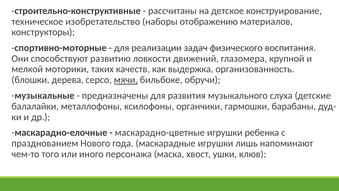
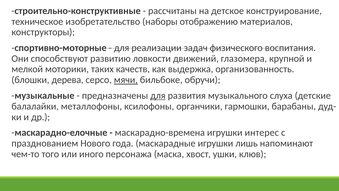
для underline: none -> present (158, 95)
маскарадно-цветные: маскарадно-цветные -> маскарадно-времена (160, 132)
ребенка: ребенка -> интерес (262, 132)
